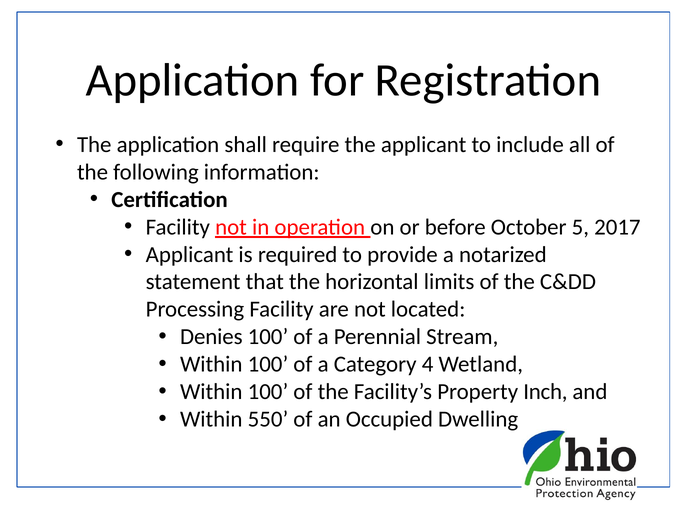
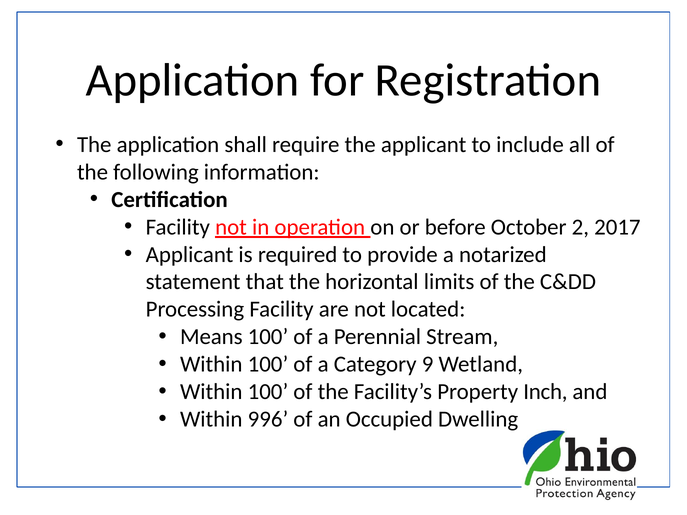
5: 5 -> 2 (580, 227)
Denies: Denies -> Means (211, 337)
4: 4 -> 9 (428, 365)
550: 550 -> 996 (268, 419)
